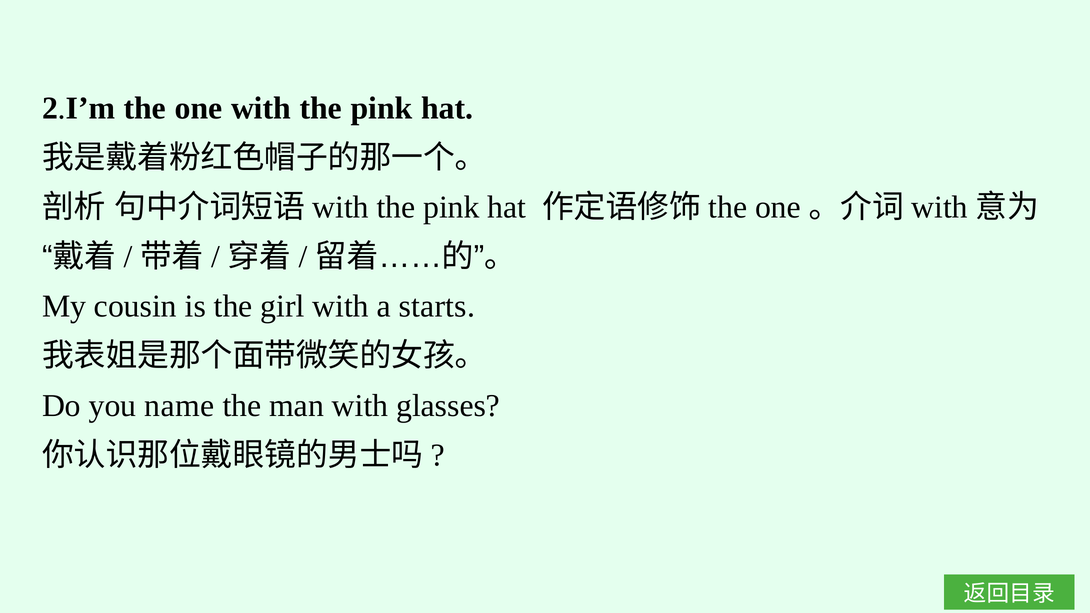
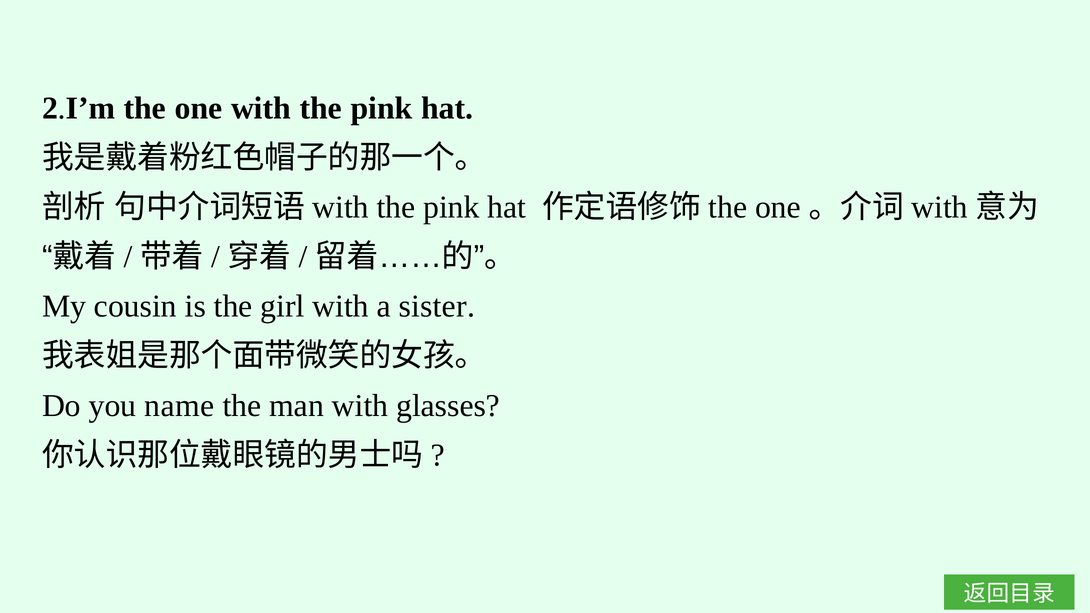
starts: starts -> sister (437, 306)
